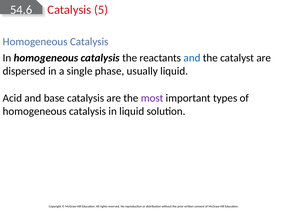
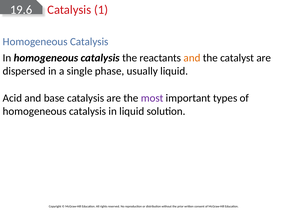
54.6: 54.6 -> 19.6 (21, 10)
5: 5 -> 1 (101, 10)
and colour: blue -> orange (192, 58)
